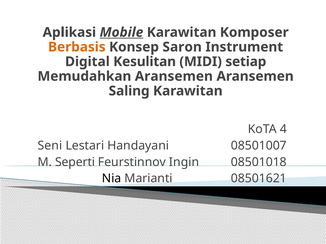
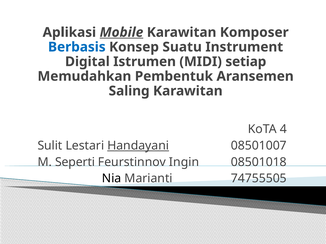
Berbasis colour: orange -> blue (77, 47)
Saron: Saron -> Suatu (182, 47)
Kesulitan: Kesulitan -> Istrumen (145, 62)
Memudahkan Aransemen: Aransemen -> Pembentuk (174, 76)
Seni: Seni -> Sulit (50, 146)
Handayani underline: none -> present (138, 146)
08501621: 08501621 -> 74755505 (259, 179)
